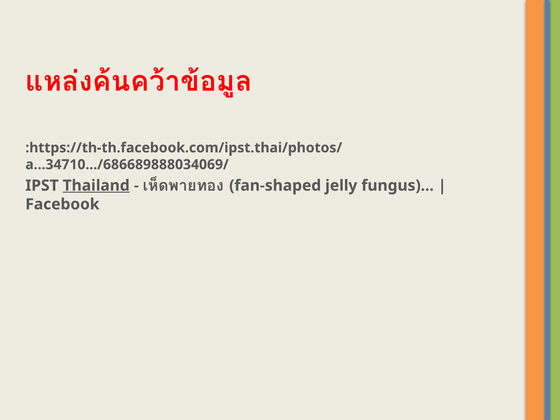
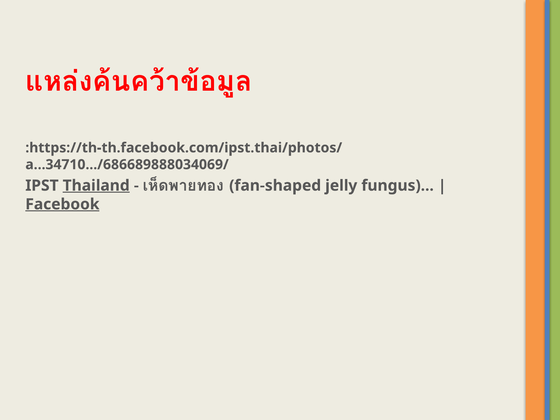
Facebook underline: none -> present (62, 204)
